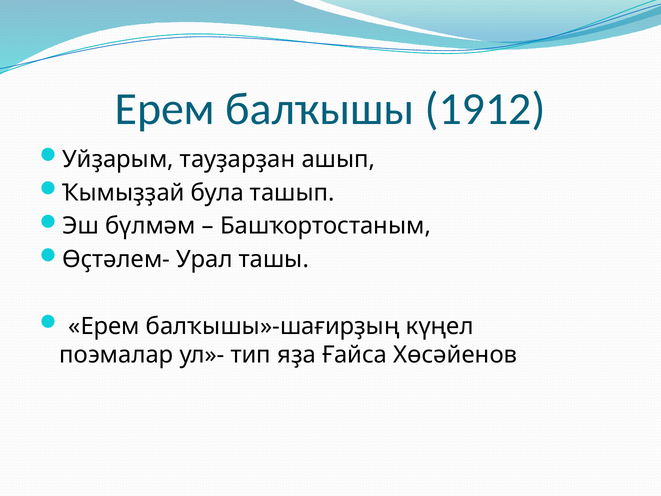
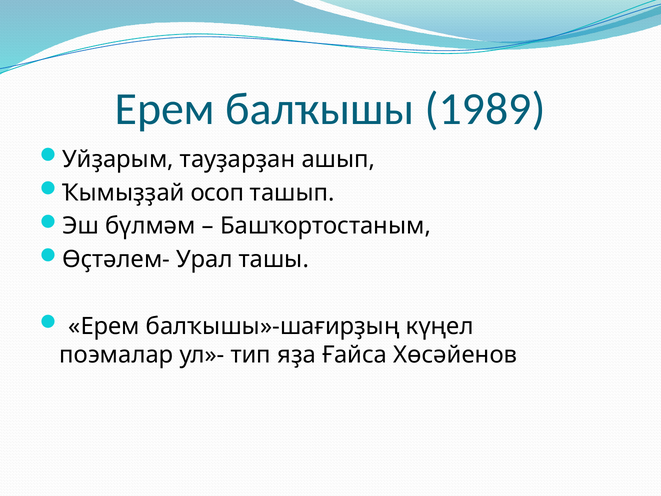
1912: 1912 -> 1989 (485, 109)
була: була -> осоп (217, 193)
